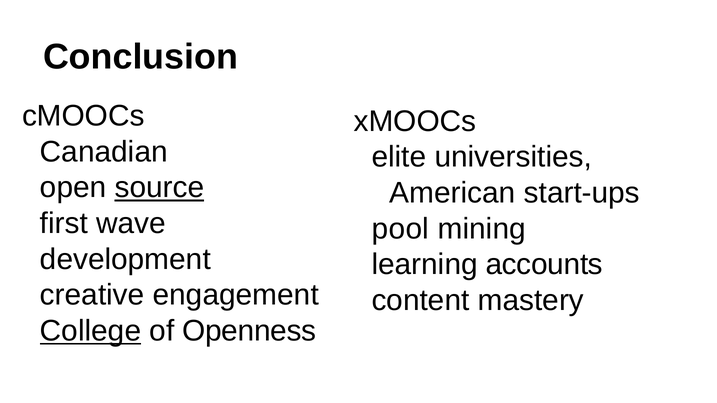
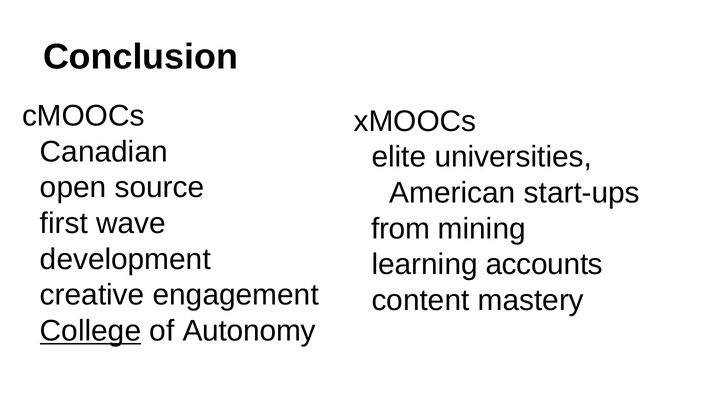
source underline: present -> none (159, 188)
pool: pool -> from (401, 229)
Openness: Openness -> Autonomy (249, 331)
